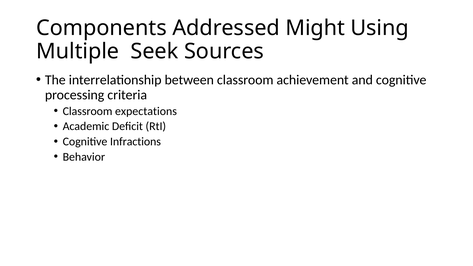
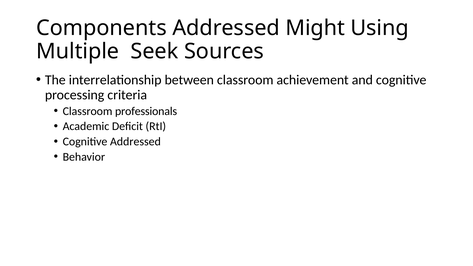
expectations: expectations -> professionals (146, 111)
Cognitive Infractions: Infractions -> Addressed (135, 142)
